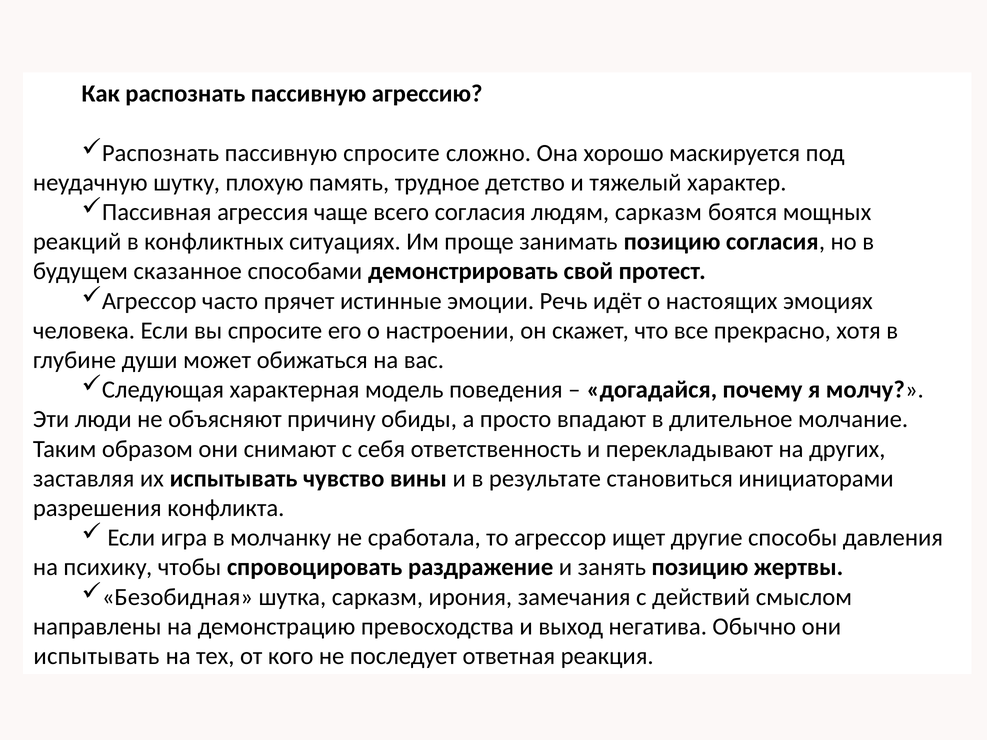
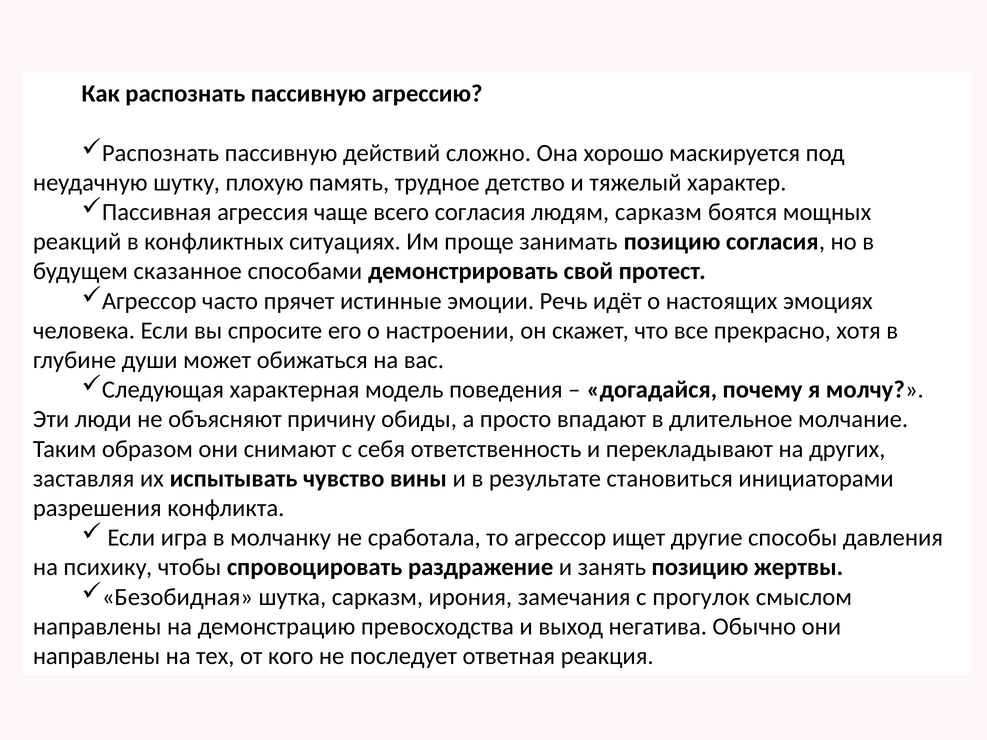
пассивную спросите: спросите -> действий (392, 153)
действий: действий -> прогулок (701, 597)
испытывать: испытывать -> направлены (97, 656)
